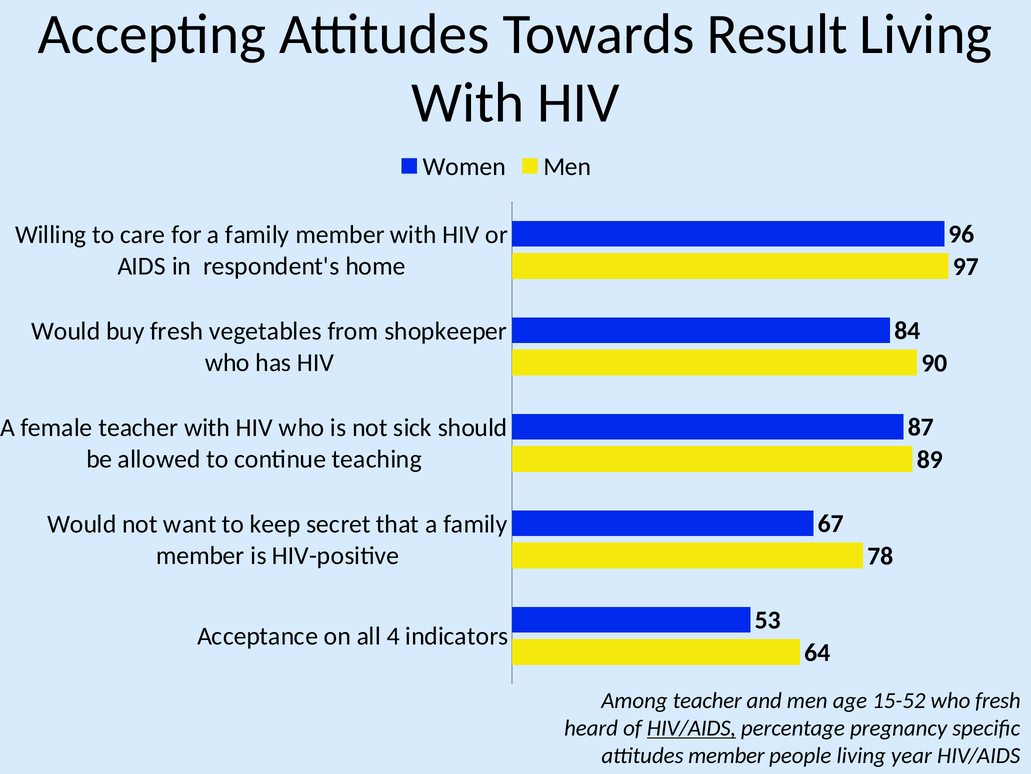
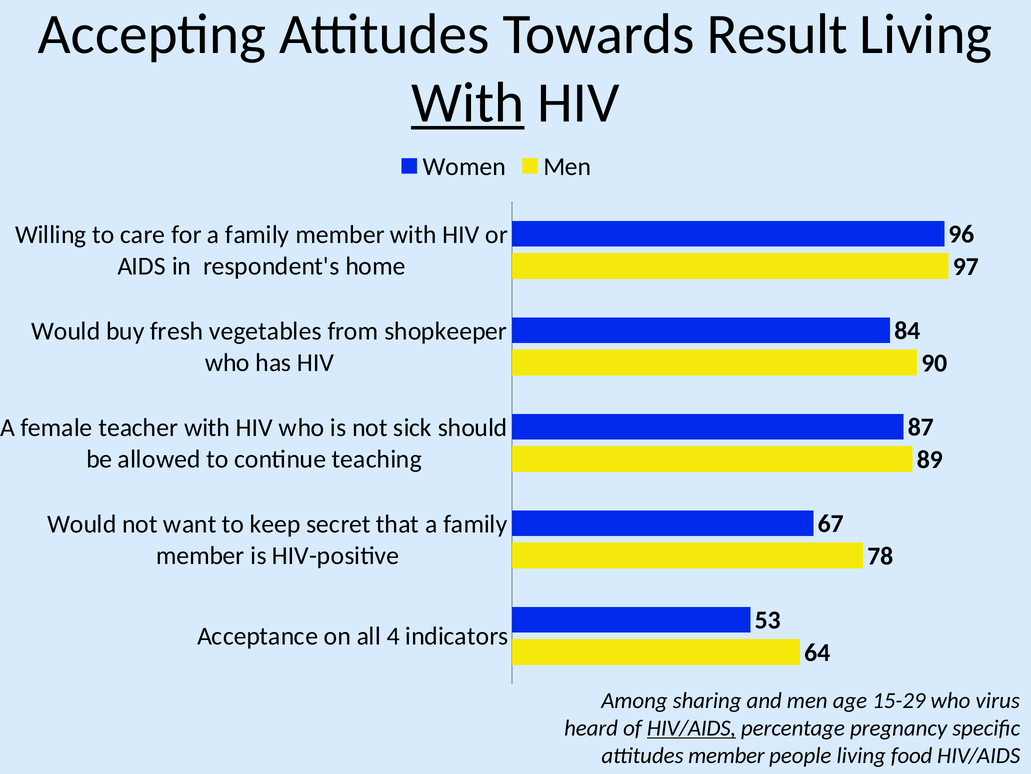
With underline: none -> present (468, 103)
Among teacher: teacher -> sharing (707, 700)
15-52: 15-52 -> 15-29 (899, 700)
who fresh: fresh -> virus (998, 700)
year: year -> food (912, 755)
